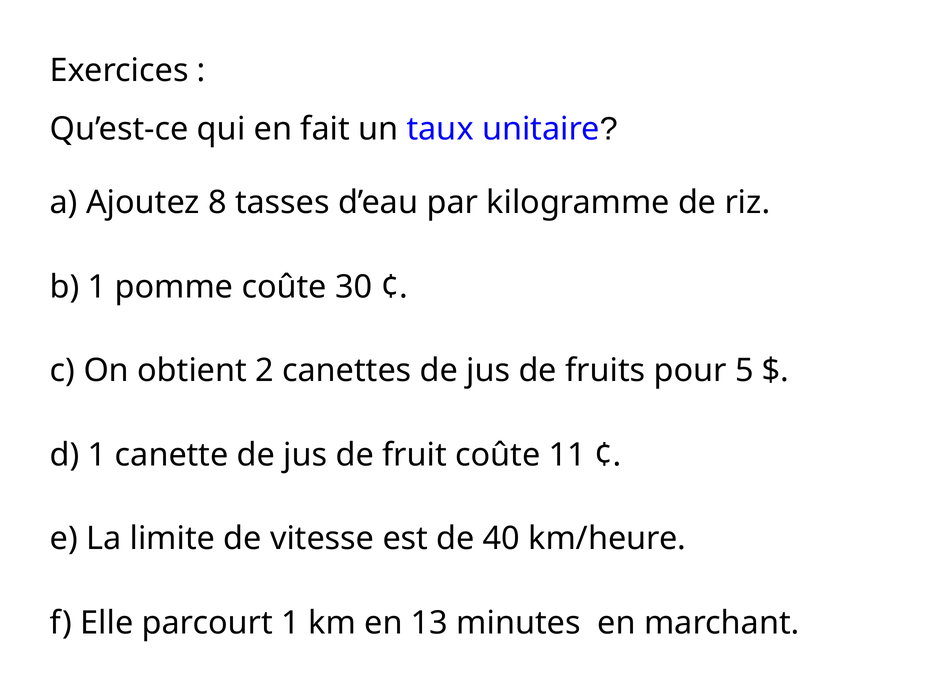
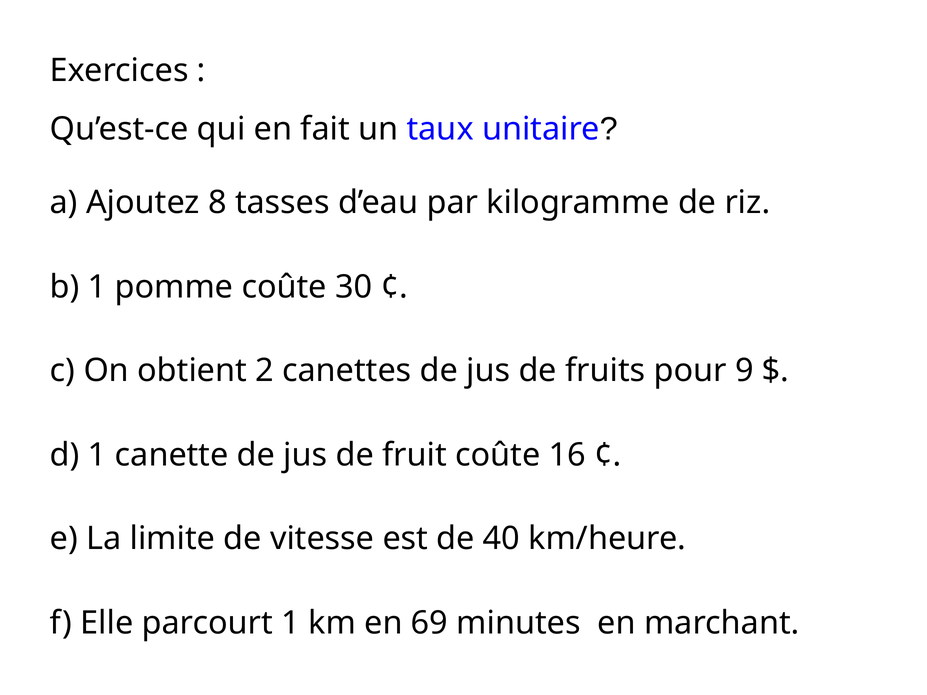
5: 5 -> 9 (744, 371)
11: 11 -> 16 (567, 455)
13: 13 -> 69 (429, 623)
